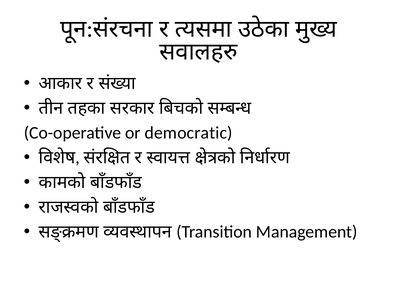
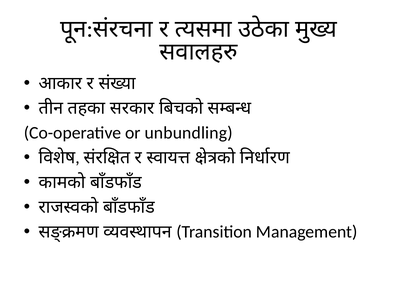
democratic: democratic -> unbundling (189, 133)
